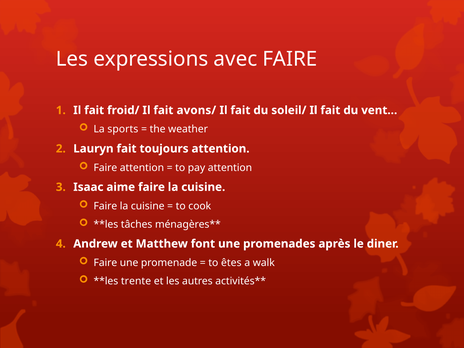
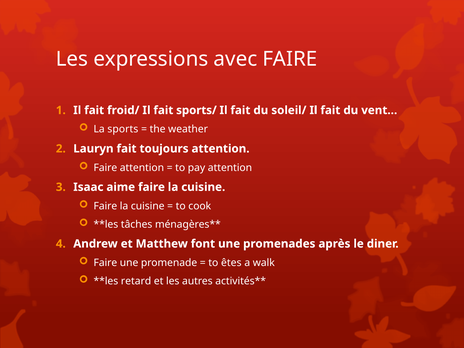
avons/: avons/ -> sports/ (196, 110)
trente: trente -> retard (136, 281)
